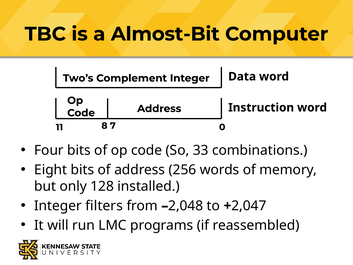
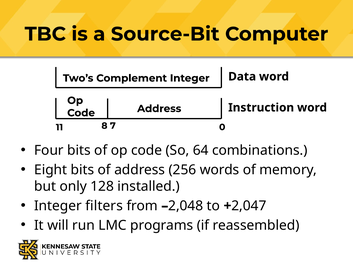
Almost-Bit: Almost-Bit -> Source-Bit (165, 34)
33: 33 -> 64 (201, 150)
